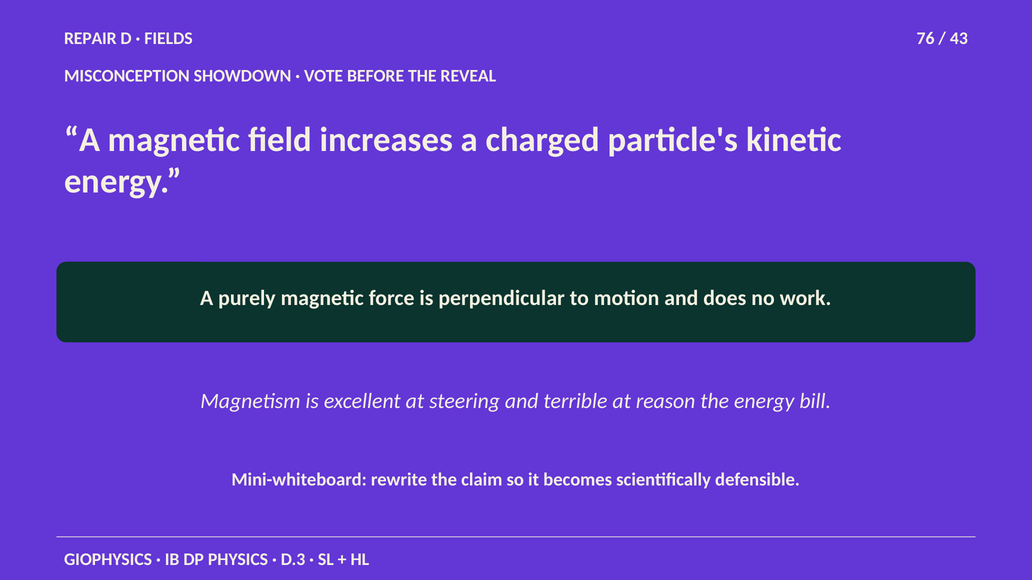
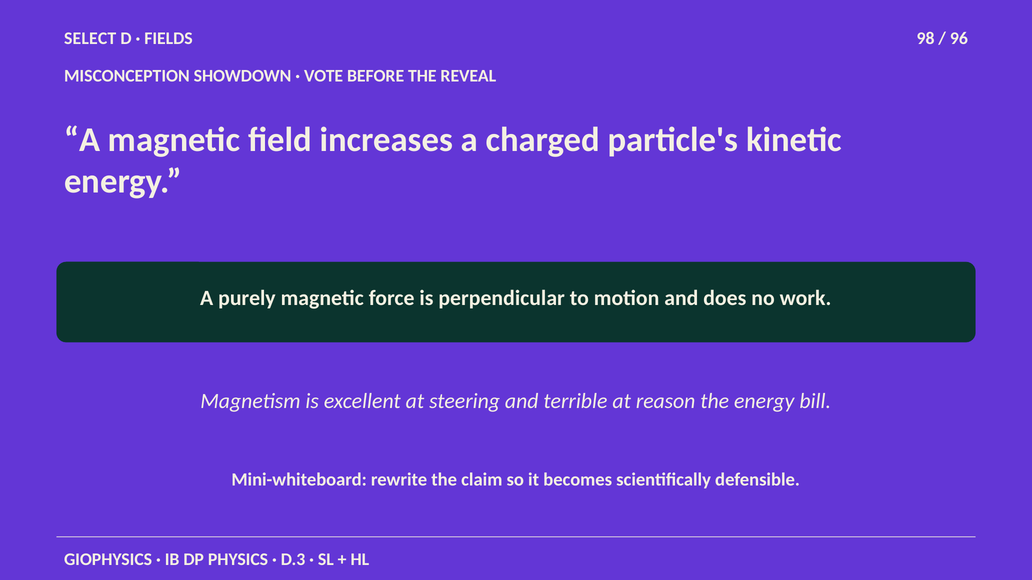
REPAIR: REPAIR -> SELECT (90, 38)
76: 76 -> 98 (926, 38)
43: 43 -> 96 (959, 38)
